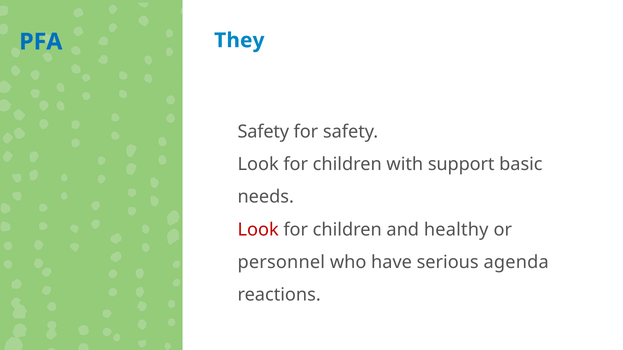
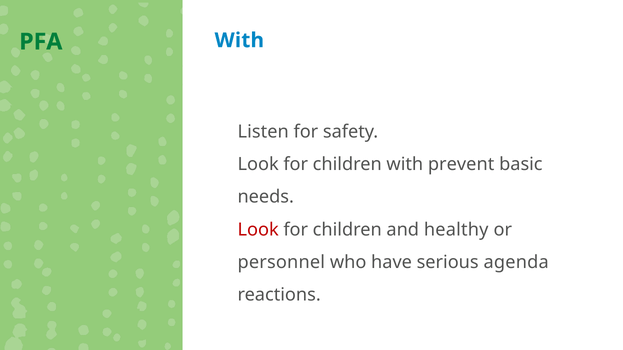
They: They -> With (239, 40)
PFA colour: blue -> green (41, 42)
Safety: Safety -> Listen (263, 132)
support: support -> prevent (461, 165)
